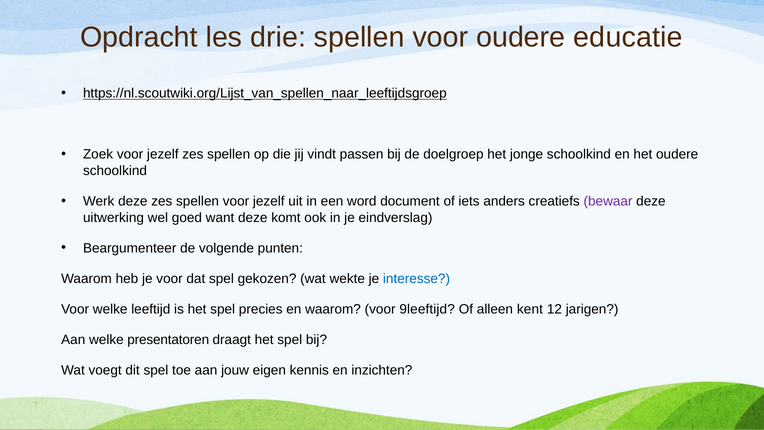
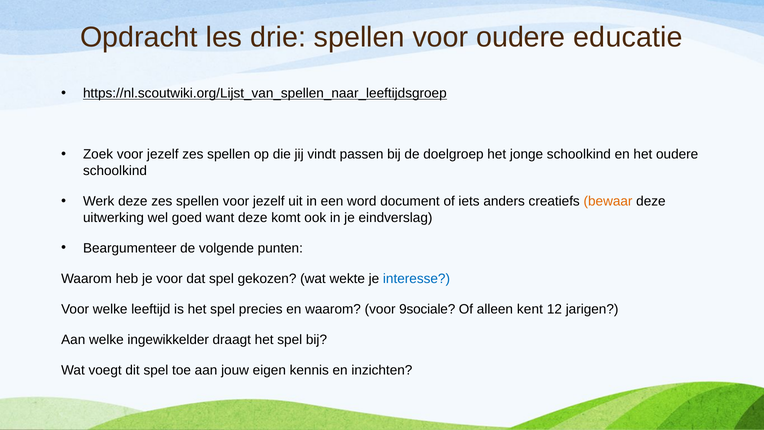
bewaar colour: purple -> orange (608, 201)
9leeftijd: 9leeftijd -> 9sociale (427, 309)
presentatoren: presentatoren -> ingewikkelder (168, 340)
